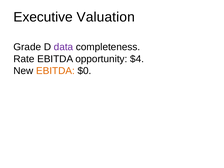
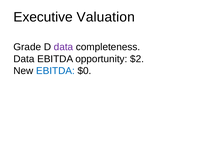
Rate: Rate -> Data (24, 59)
$4: $4 -> $2 (137, 59)
EBITDA colour: orange -> blue (55, 71)
